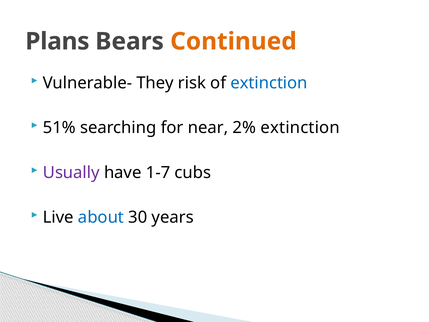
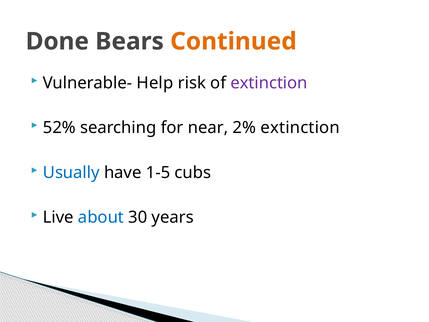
Plans: Plans -> Done (57, 41)
They: They -> Help (155, 83)
extinction colour: blue -> purple (269, 83)
51%: 51% -> 52% (59, 128)
Usually colour: purple -> blue (71, 172)
1-7: 1-7 -> 1-5 (158, 172)
